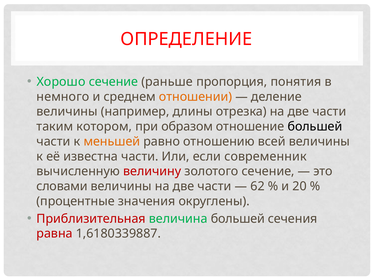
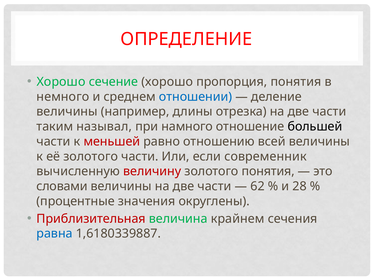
сечение раньше: раньше -> хорошо (167, 82)
отношении colour: orange -> blue (196, 97)
котором: котором -> называл (104, 127)
образом: образом -> намного (187, 127)
меньшей colour: orange -> red (112, 142)
её известна: известна -> золотого (91, 157)
золотого сечение: сечение -> понятия (268, 172)
20: 20 -> 28 (300, 187)
величина большей: большей -> крайнем (238, 219)
равна colour: red -> blue (55, 234)
